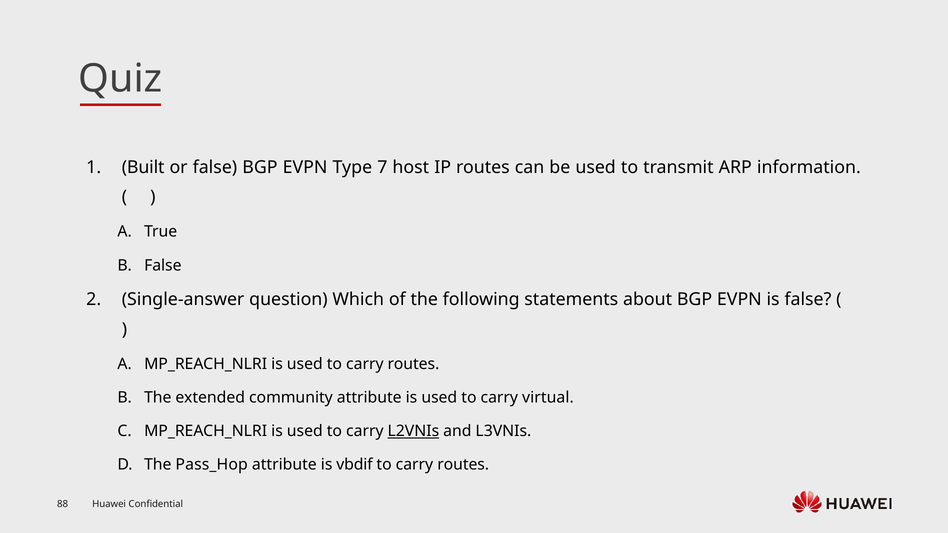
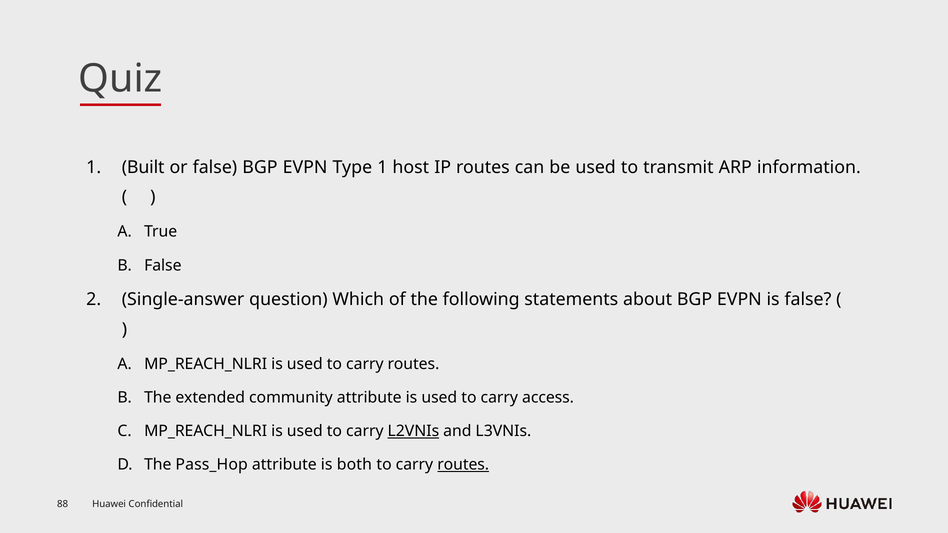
Type 7: 7 -> 1 (382, 167)
virtual: virtual -> access (548, 398)
vbdif: vbdif -> both (354, 465)
routes underline: none -> present (463, 465)
